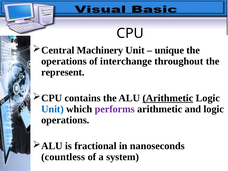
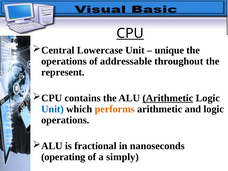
CPU underline: none -> present (130, 33)
Machinery: Machinery -> Lowercase (100, 50)
interchange: interchange -> addressable (126, 61)
performs colour: purple -> orange (115, 109)
countless: countless -> operating (63, 157)
system: system -> simply (123, 157)
